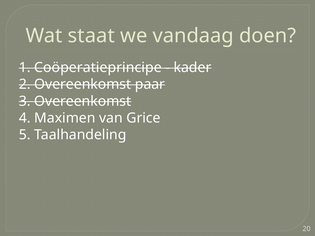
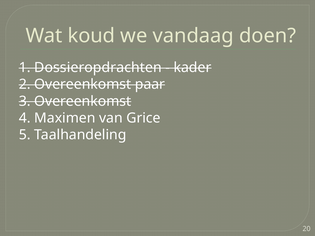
staat: staat -> koud (91, 36)
Coöperatieprincipe: Coöperatieprincipe -> Dossieropdrachten (98, 68)
